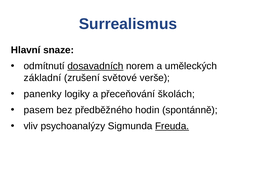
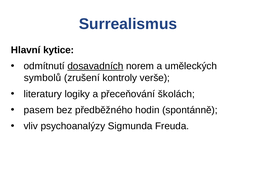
snaze: snaze -> kytice (59, 50)
základní: základní -> symbolů (43, 78)
světové: světové -> kontroly (120, 78)
panenky: panenky -> literatury (43, 94)
Freuda underline: present -> none (172, 126)
